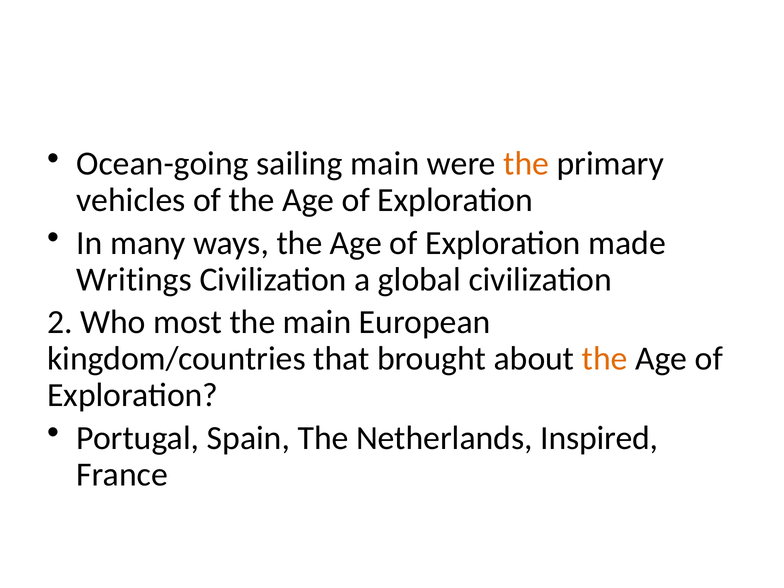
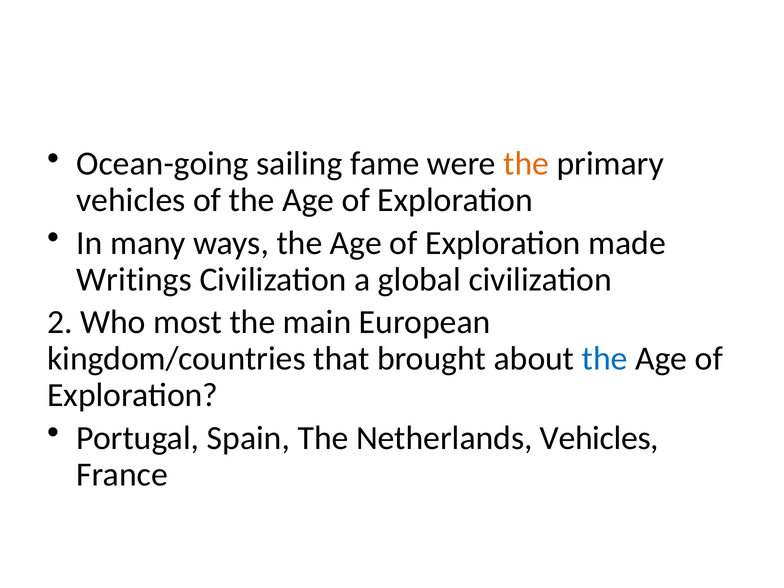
sailing main: main -> fame (385, 164)
the colour: orange -> blue (605, 359)
Netherlands Inspired: Inspired -> Vehicles (599, 438)
